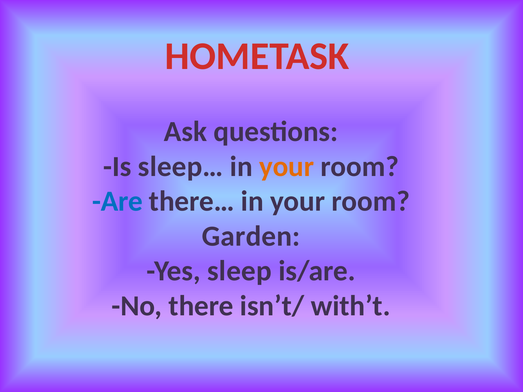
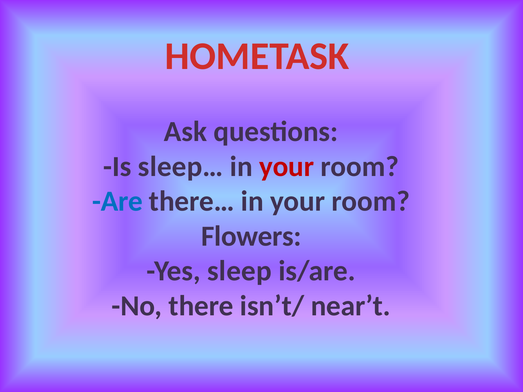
your colour: orange -> red (287, 167)
Garden: Garden -> Flowers (251, 236)
with’t: with’t -> near’t (351, 306)
